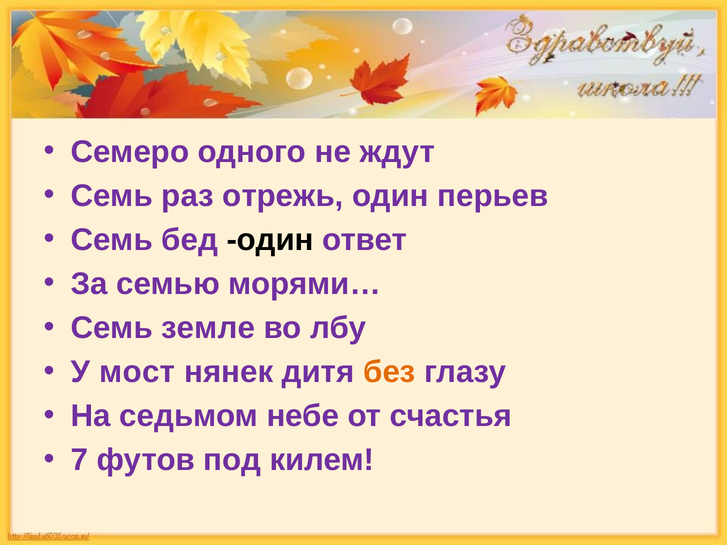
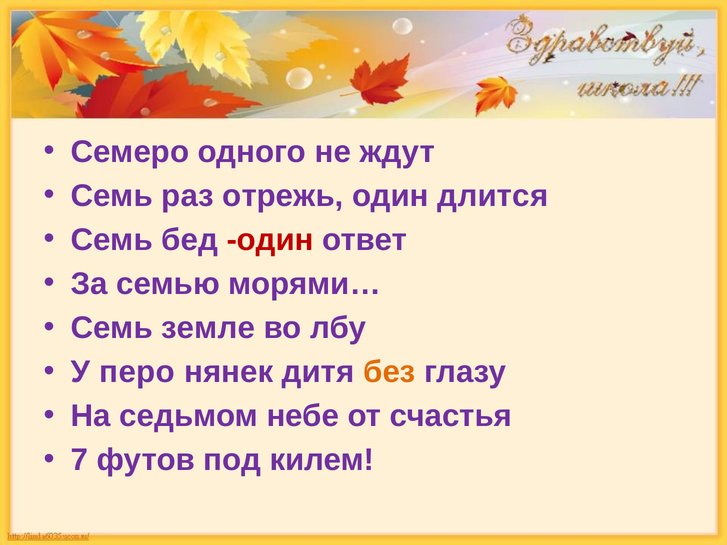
перьев: перьев -> длится (493, 196)
один colour: black -> red (270, 240)
мост: мост -> перо (137, 372)
